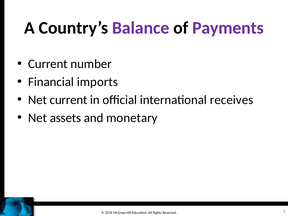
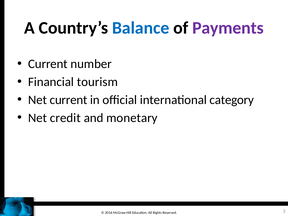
Balance colour: purple -> blue (141, 28)
imports: imports -> tourism (97, 82)
receives: receives -> category (232, 100)
assets: assets -> credit (65, 118)
